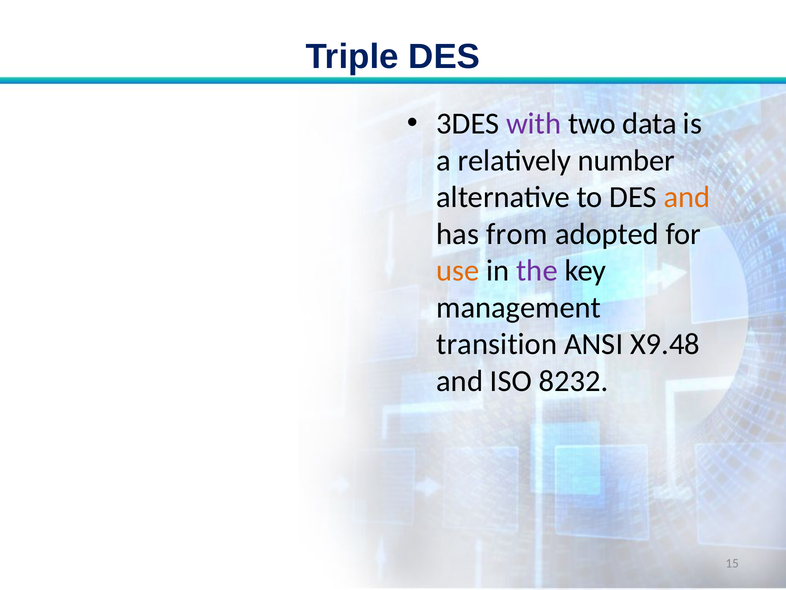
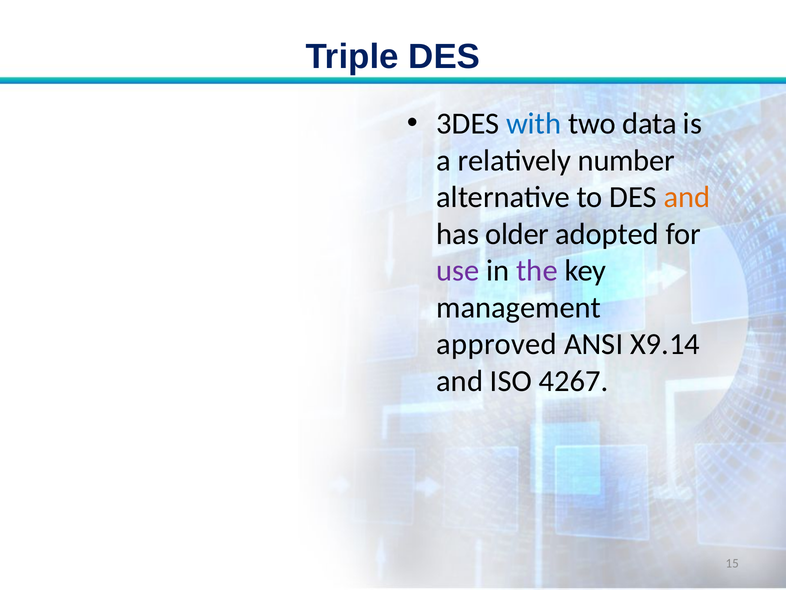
with colour: purple -> blue (534, 124)
from: from -> older (517, 234)
use colour: orange -> purple (458, 271)
transition: transition -> approved (497, 344)
X9.48: X9.48 -> X9.14 (665, 344)
8232: 8232 -> 4267 (573, 381)
